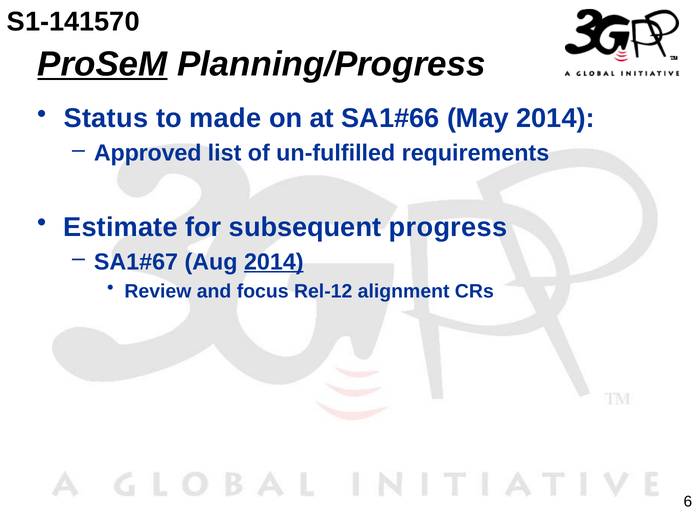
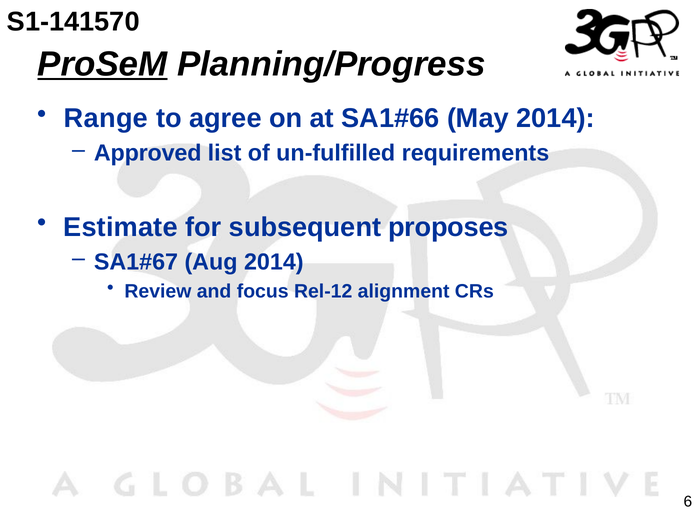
Status: Status -> Range (106, 119)
made: made -> agree (225, 119)
progress: progress -> proposes (448, 227)
2014 underline: present -> none (274, 262)
